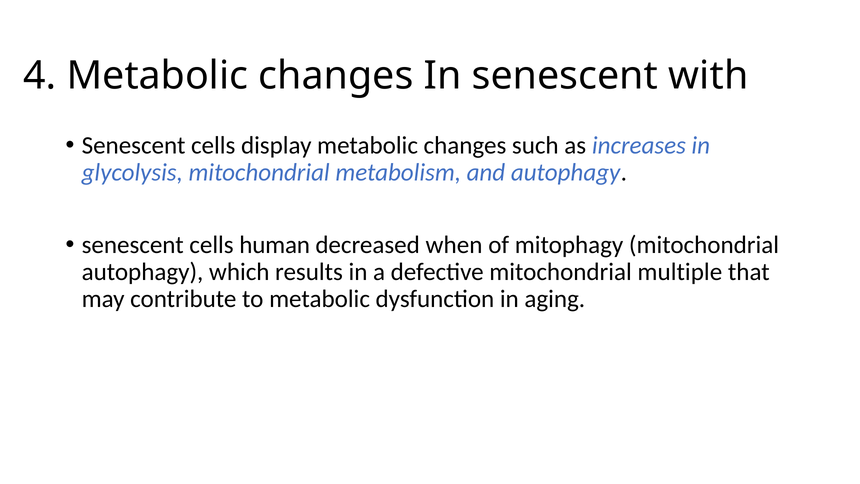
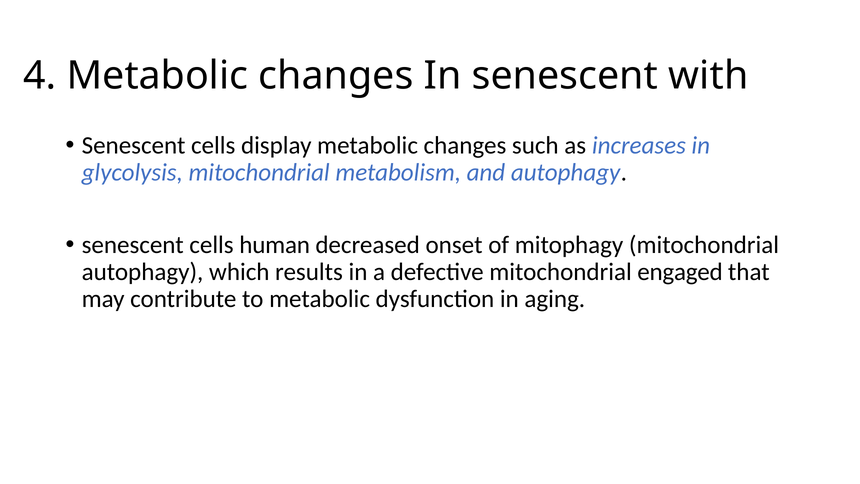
when: when -> onset (454, 245)
multiple: multiple -> engaged (680, 272)
